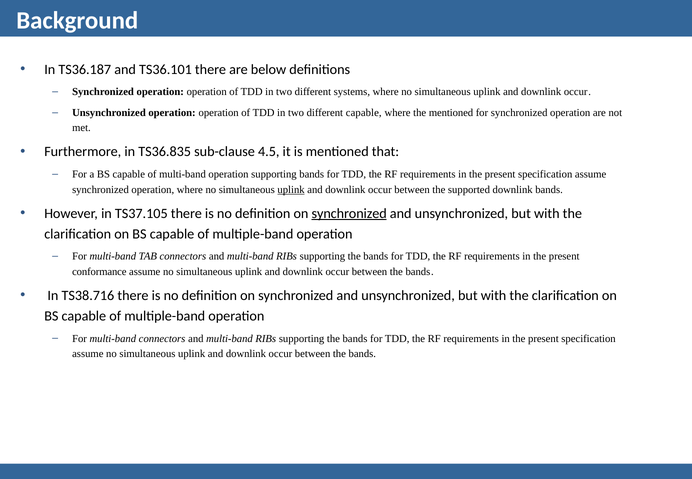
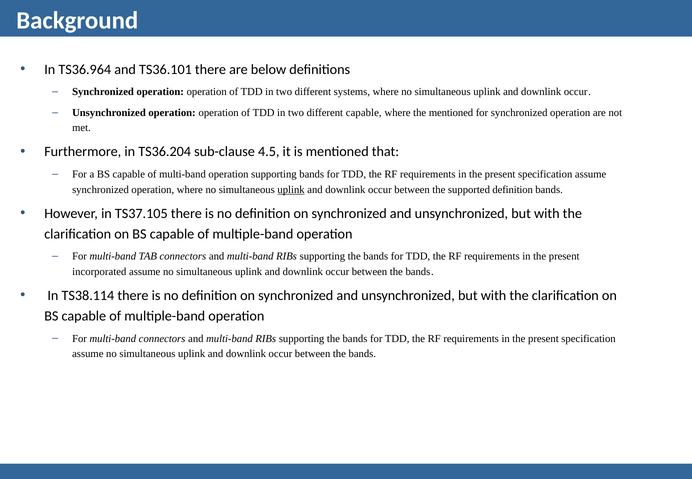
TS36.187: TS36.187 -> TS36.964 (85, 69)
TS36.835: TS36.835 -> TS36.204 (165, 152)
supported downlink: downlink -> definition (513, 190)
synchronized underline: present -> none (349, 214)
conformance: conformance -> incorporated (99, 272)
TS38.716: TS38.716 -> TS38.114 (88, 296)
